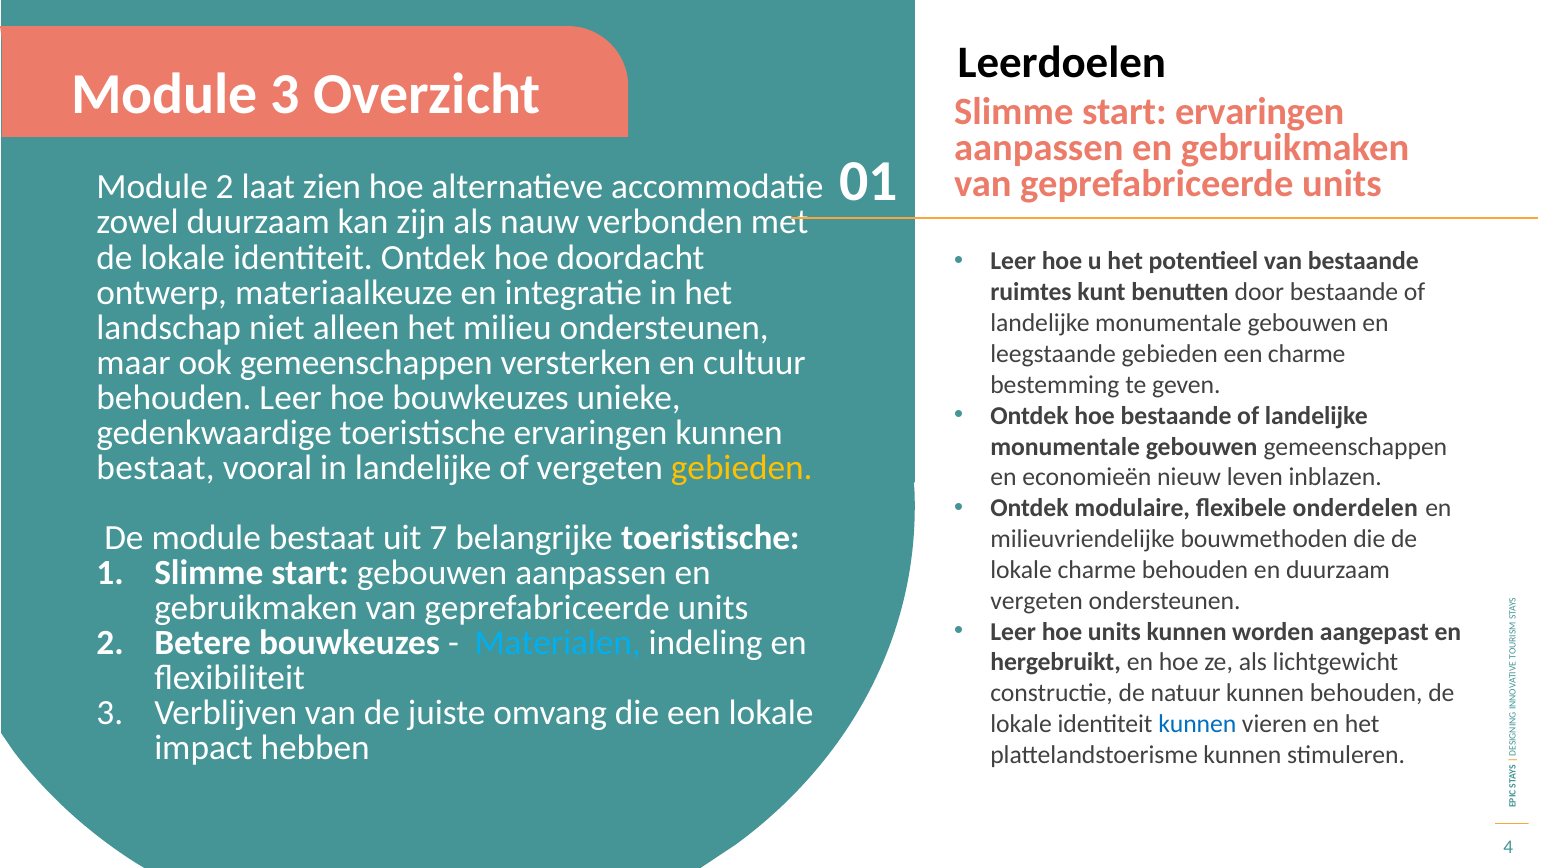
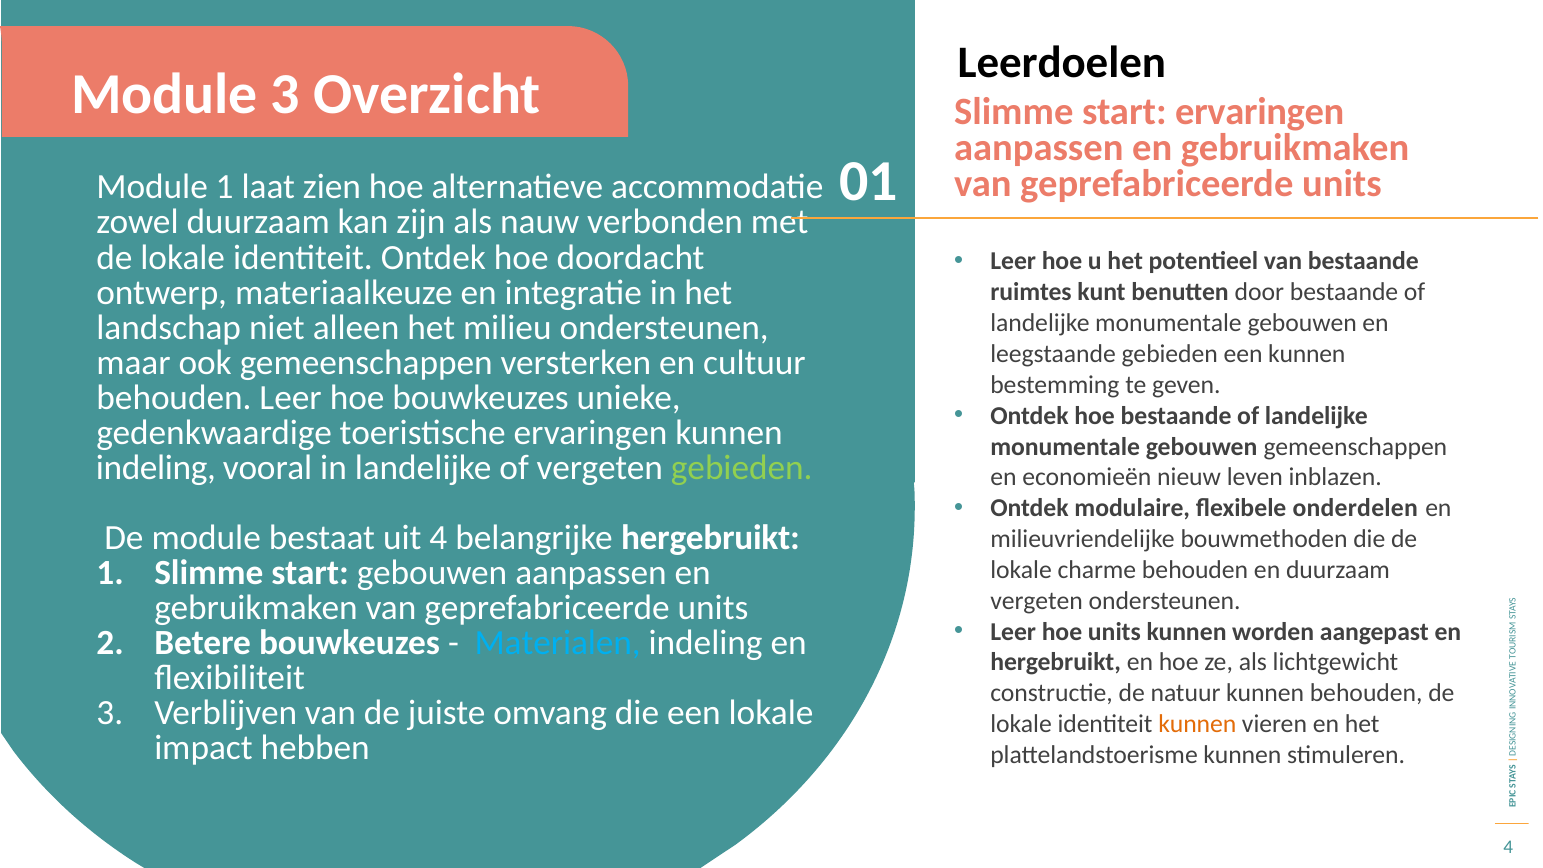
Module 2: 2 -> 1 (225, 187)
een charme: charme -> kunnen (1307, 354)
bestaat: bestaat -> indeling (156, 468)
gebieden colour: yellow -> light green (742, 468)
uit 7: 7 -> 4 (438, 538)
belangrijke toeristische: toeristische -> hergebruikt (710, 538)
kunnen colour: blue -> orange (1197, 724)
